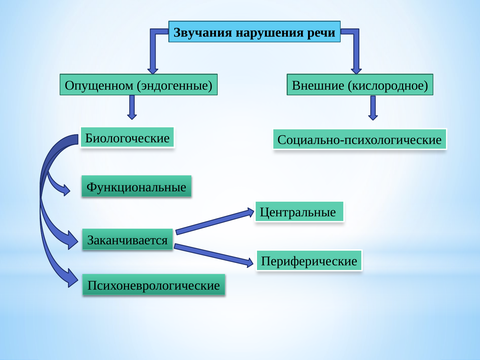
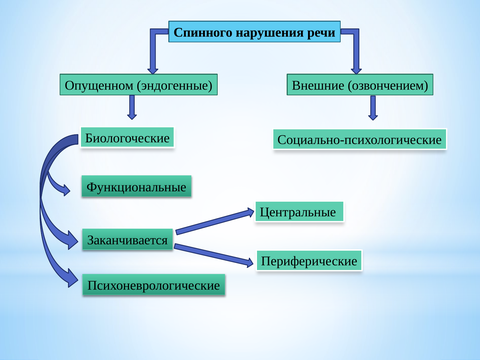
Звучания: Звучания -> Спинного (203, 33)
кислородное: кислородное -> озвончением (388, 86)
